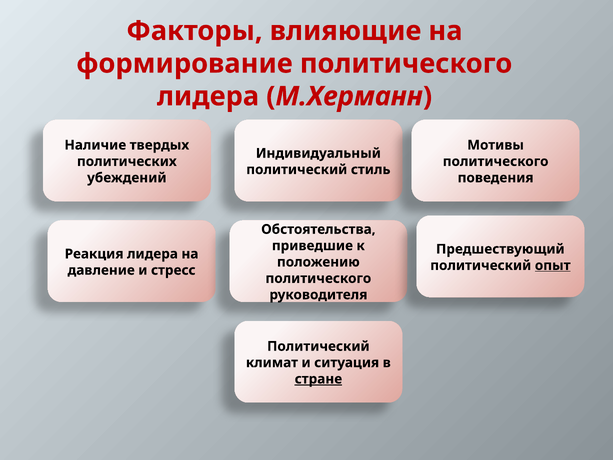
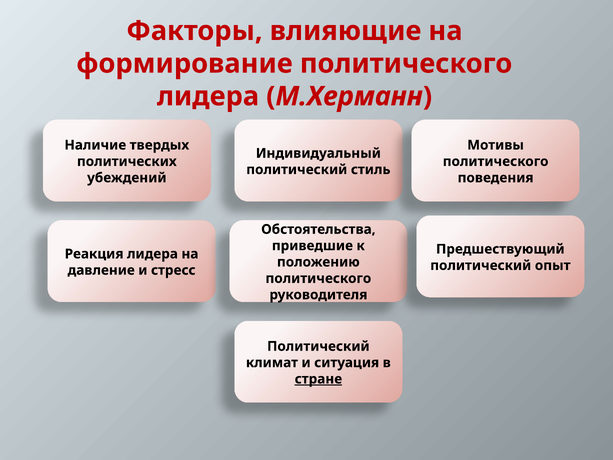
опыт underline: present -> none (553, 265)
